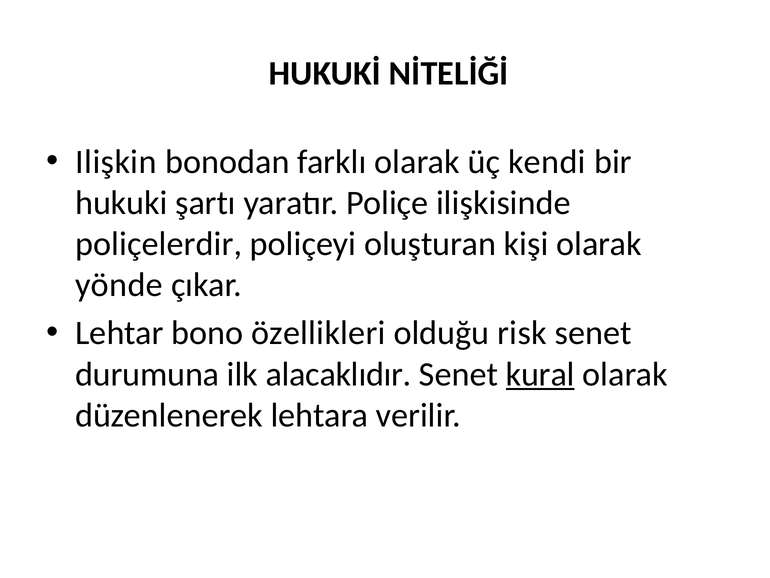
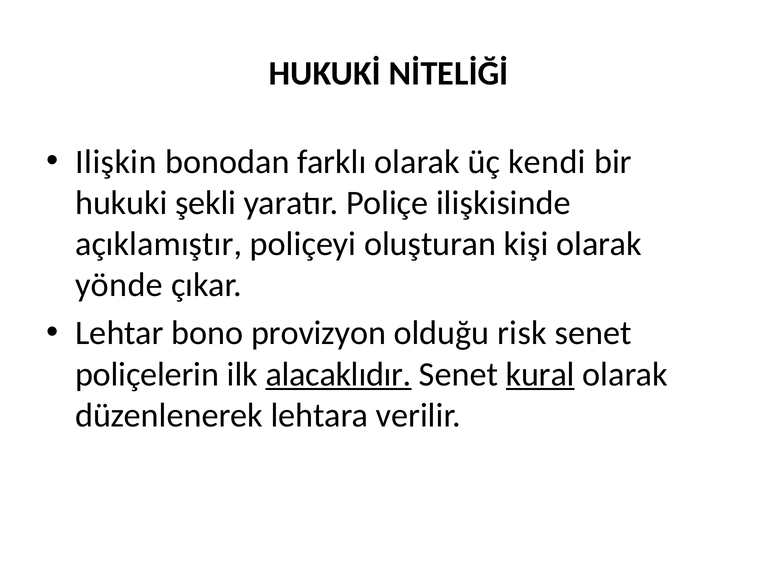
şartı: şartı -> şekli (206, 203)
poliçelerdir: poliçelerdir -> açıklamıştır (159, 244)
özellikleri: özellikleri -> provizyon (319, 333)
durumuna: durumuna -> poliçelerin (147, 374)
alacaklıdır underline: none -> present (339, 374)
